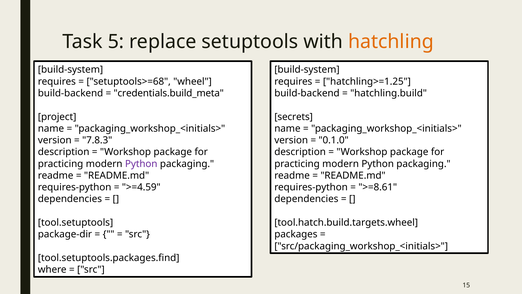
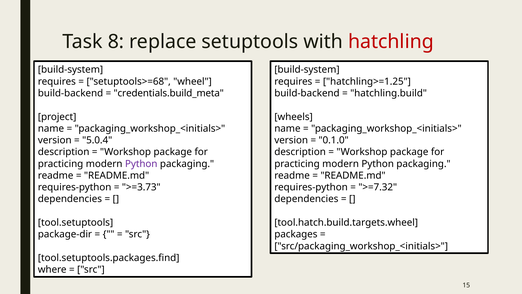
5: 5 -> 8 (116, 42)
hatchling colour: orange -> red (391, 42)
secrets: secrets -> wheels (294, 117)
7.8.3: 7.8.3 -> 5.0.4 (97, 140)
>=4.59: >=4.59 -> >=3.73 (141, 187)
>=8.61: >=8.61 -> >=7.32 (378, 187)
